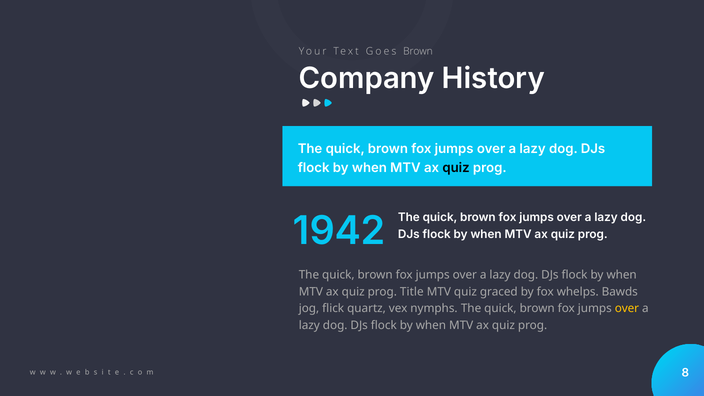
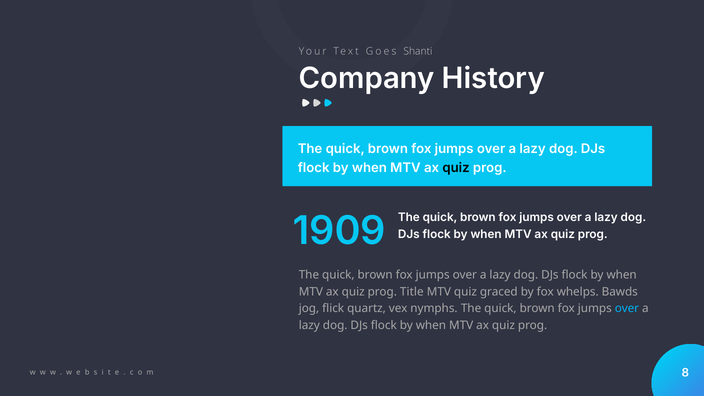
Goes Brown: Brown -> Shanti (418, 51)
1942: 1942 -> 1909 (339, 231)
over colour: yellow -> light blue (627, 309)
